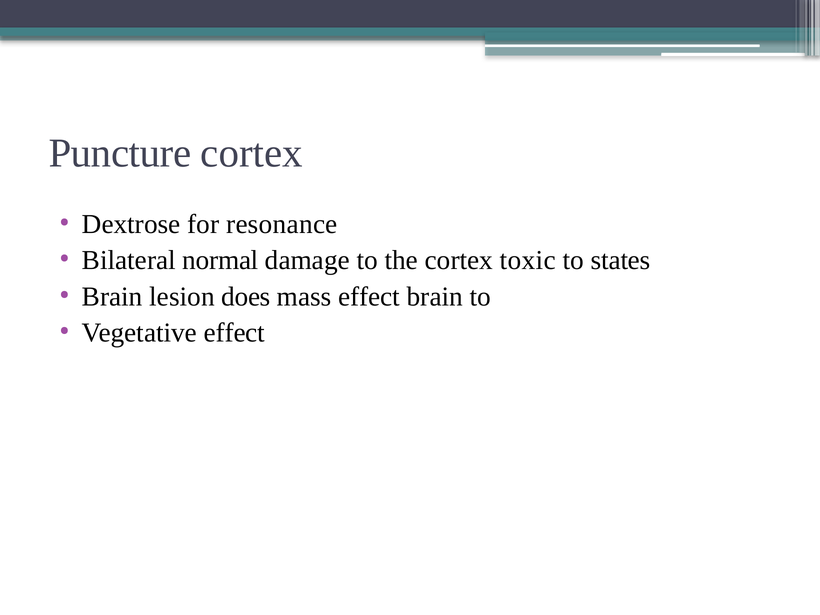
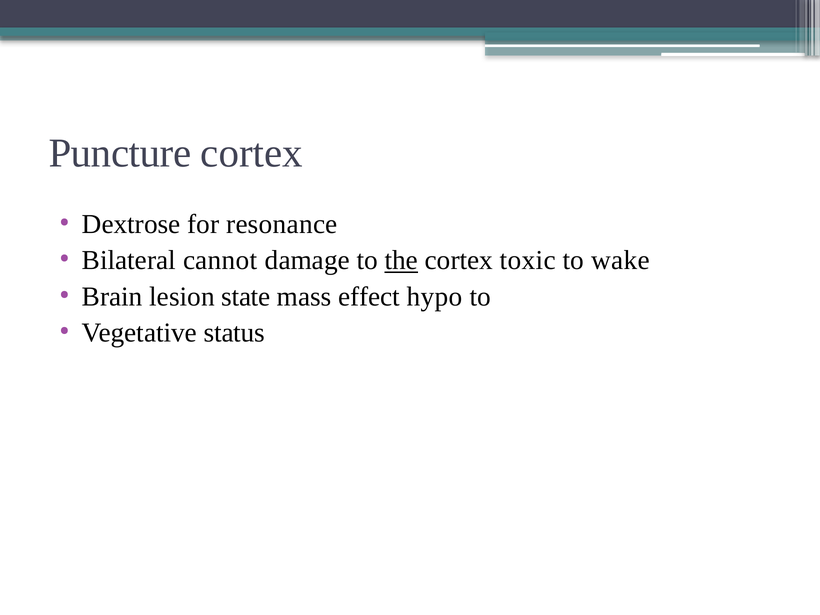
normal: normal -> cannot (220, 260)
the underline: none -> present (401, 260)
states: states -> wake (620, 260)
does: does -> state (246, 297)
effect brain: brain -> hypo (435, 297)
Vegetative effect: effect -> status (234, 333)
